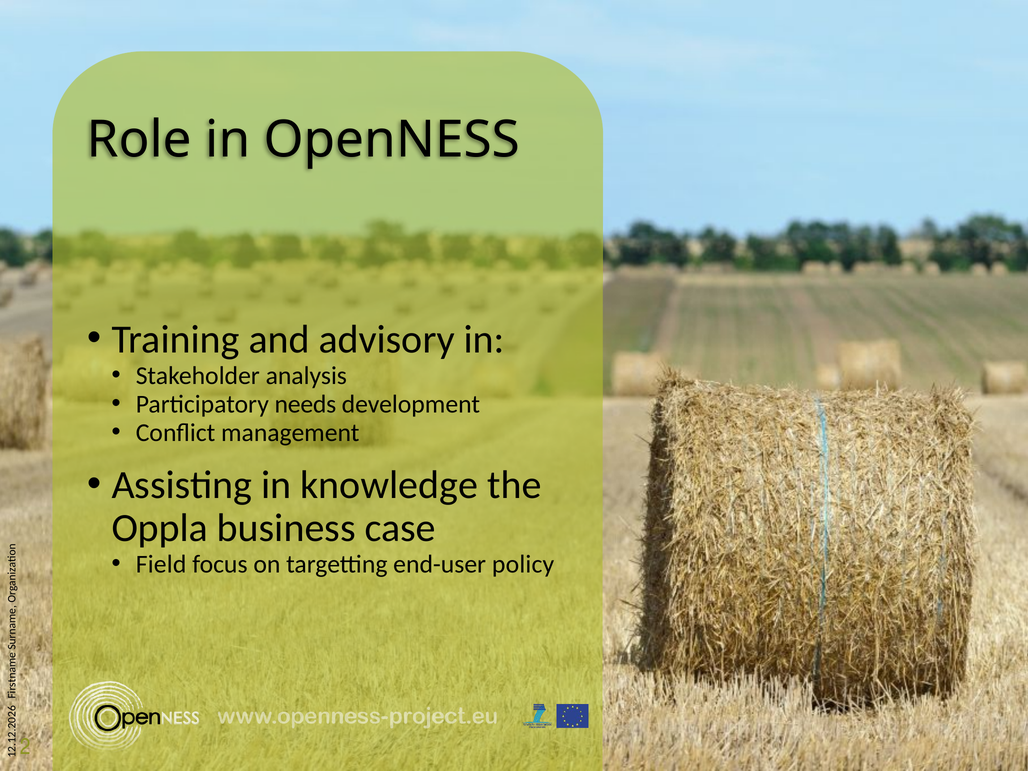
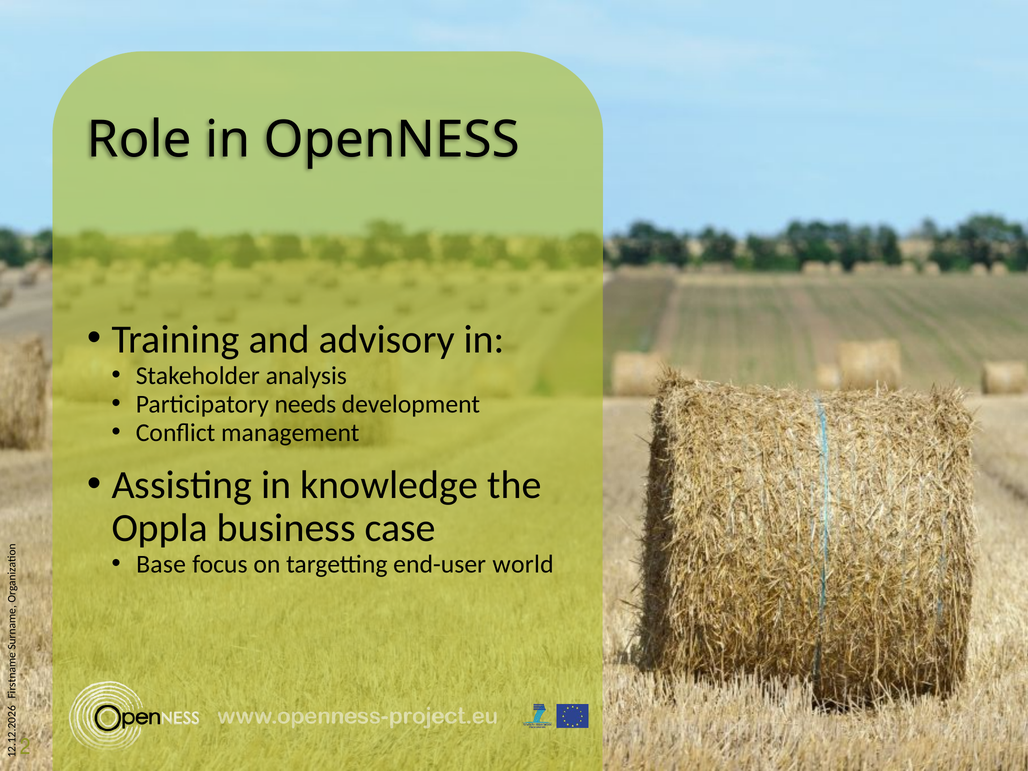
Field: Field -> Base (161, 564)
policy: policy -> world (523, 564)
